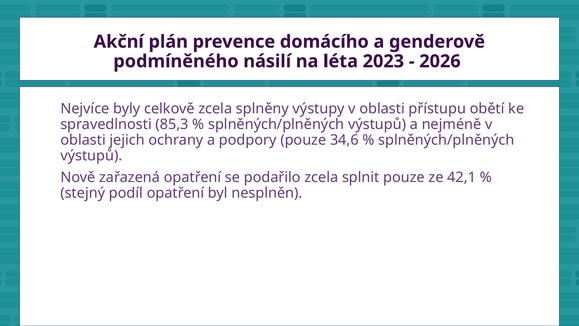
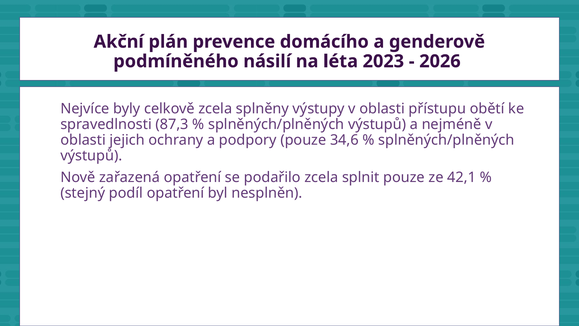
85,3: 85,3 -> 87,3 (172, 124)
